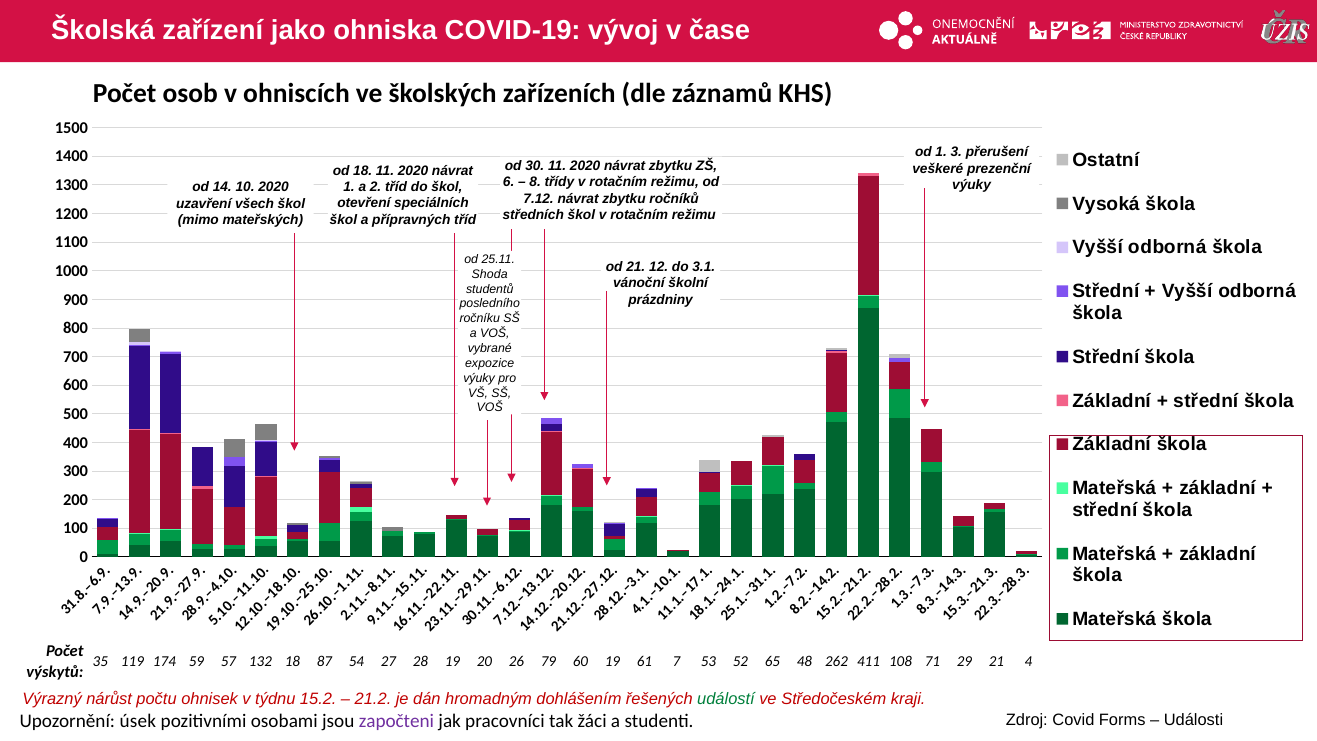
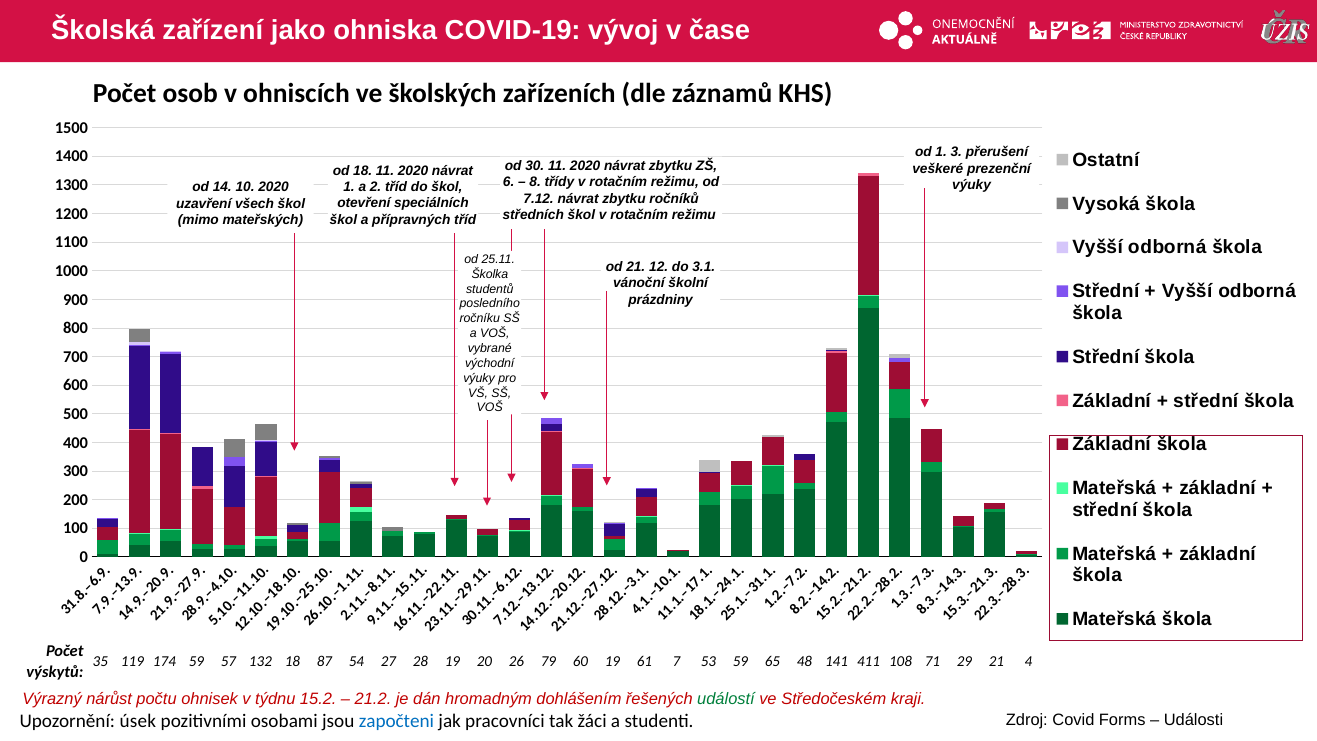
Shoda: Shoda -> Školka (490, 274)
expozice: expozice -> východní (490, 363)
53 52: 52 -> 59 (740, 661)
262: 262 -> 141 (837, 661)
započteni colour: purple -> blue (396, 721)
